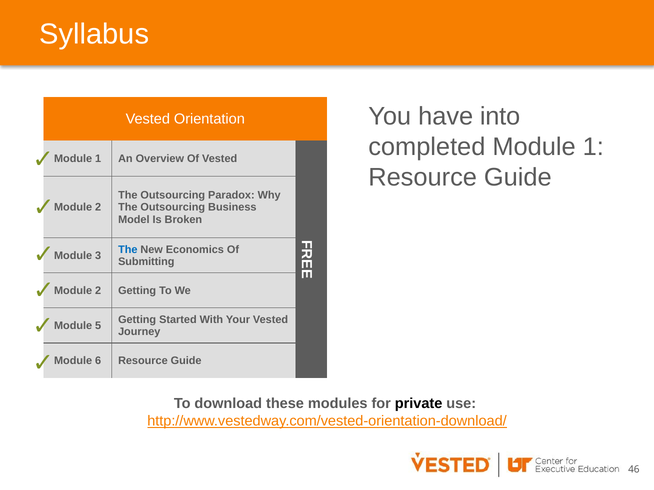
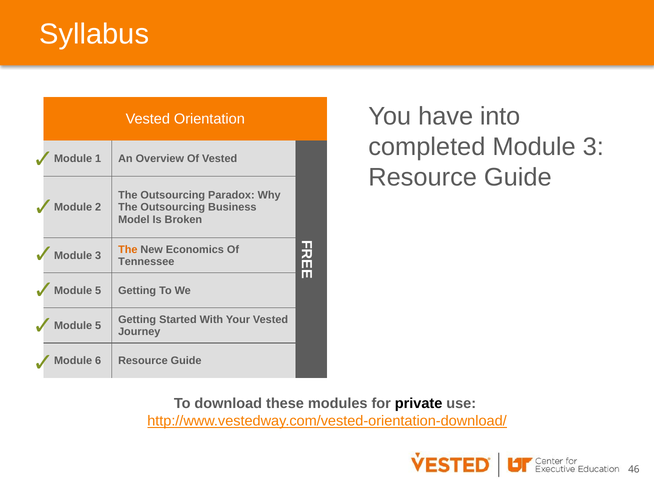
completed Module 1: 1 -> 3 (593, 147)
The colour: blue -> orange (128, 250)
Submitting: Submitting -> Tennessee (146, 262)
2: 2 -> 5 (98, 291)
